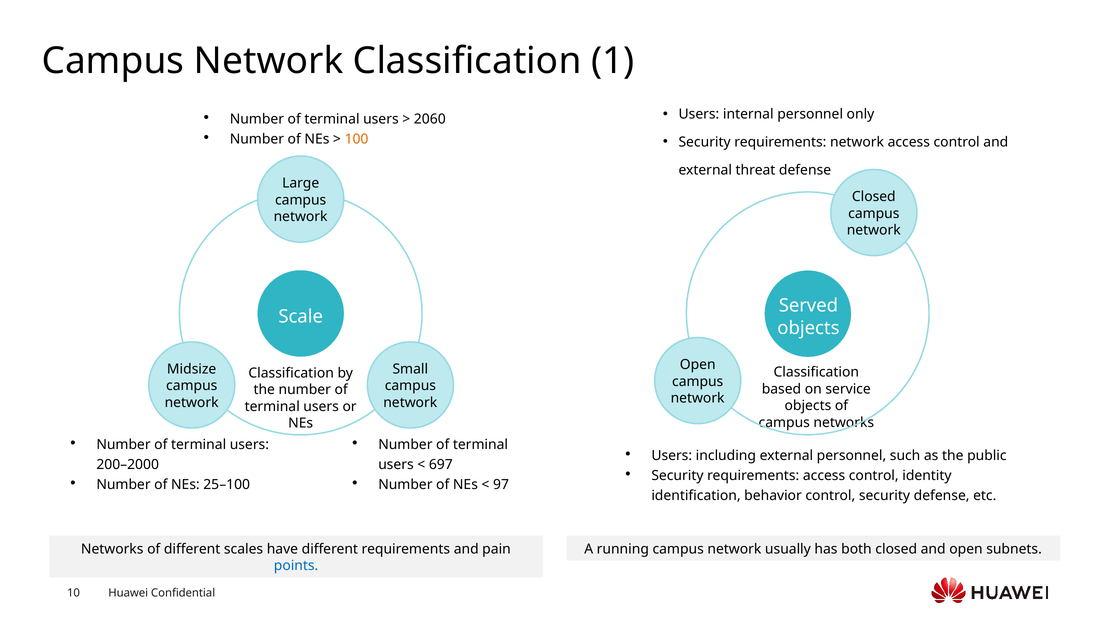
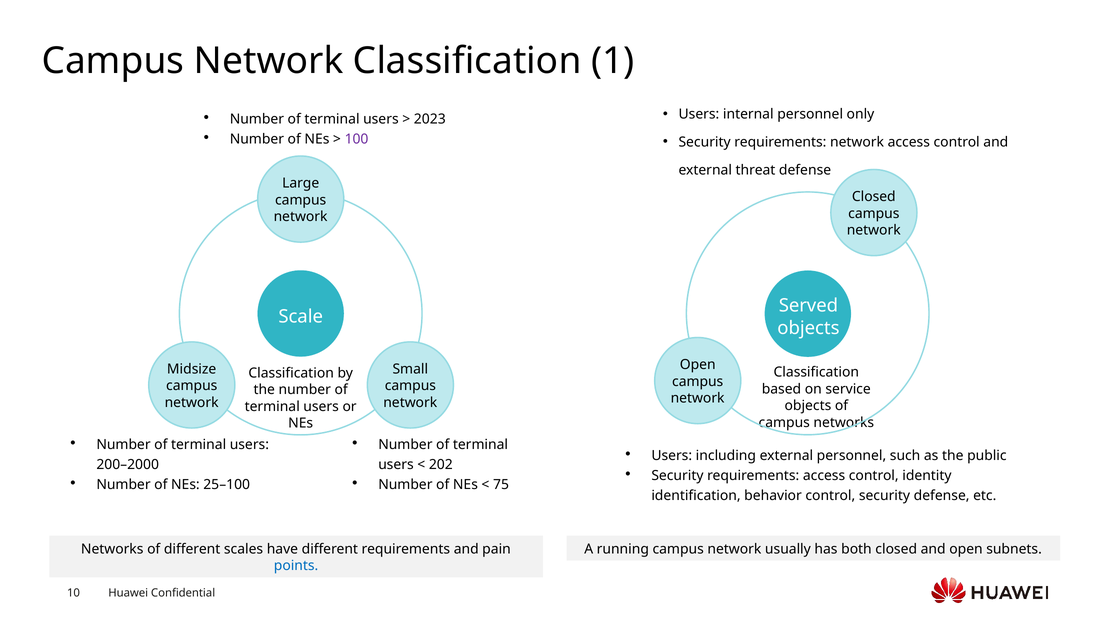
2060: 2060 -> 2023 (430, 119)
100 colour: orange -> purple (357, 139)
697: 697 -> 202 (441, 464)
97: 97 -> 75 (501, 484)
